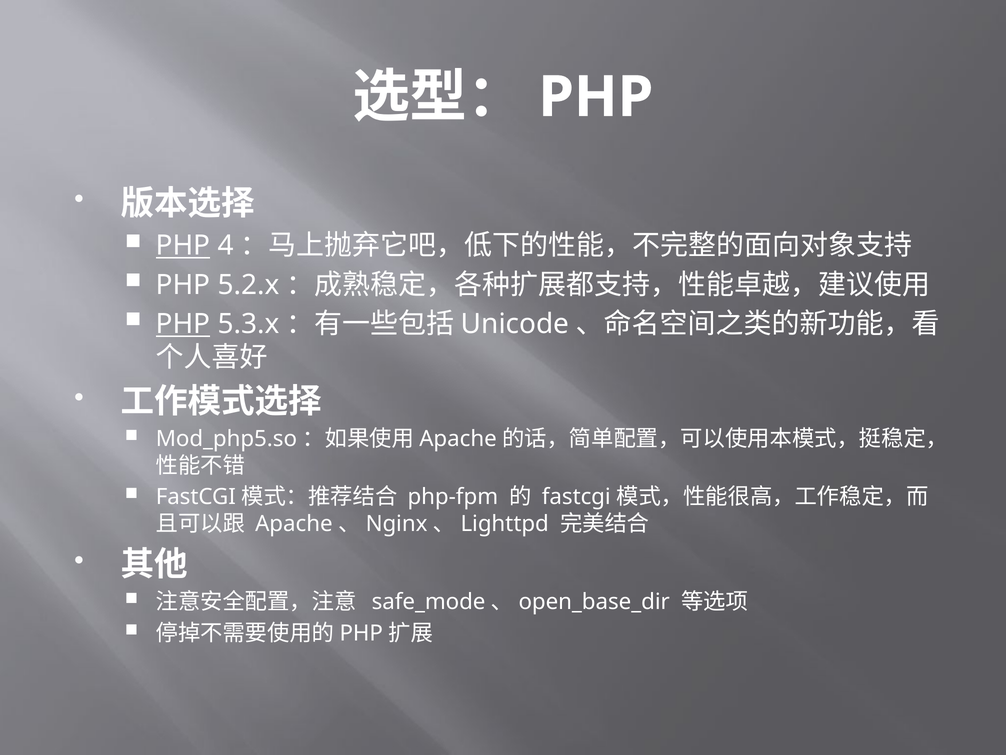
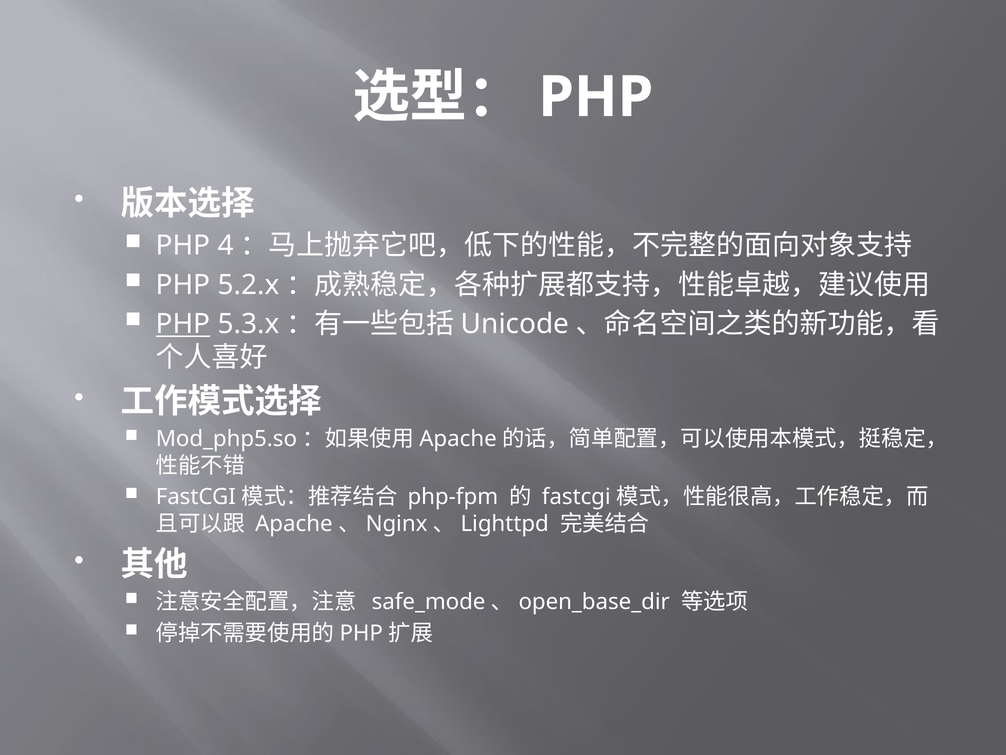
PHP underline: present -> none (183, 246)
